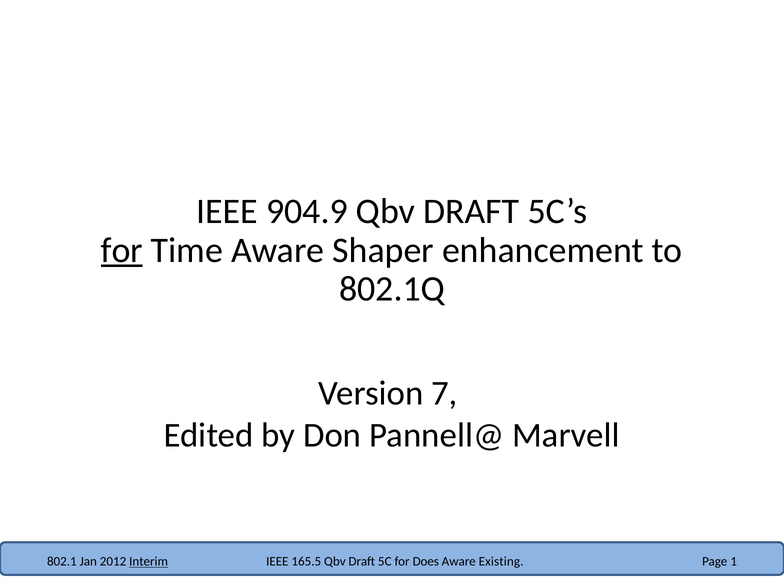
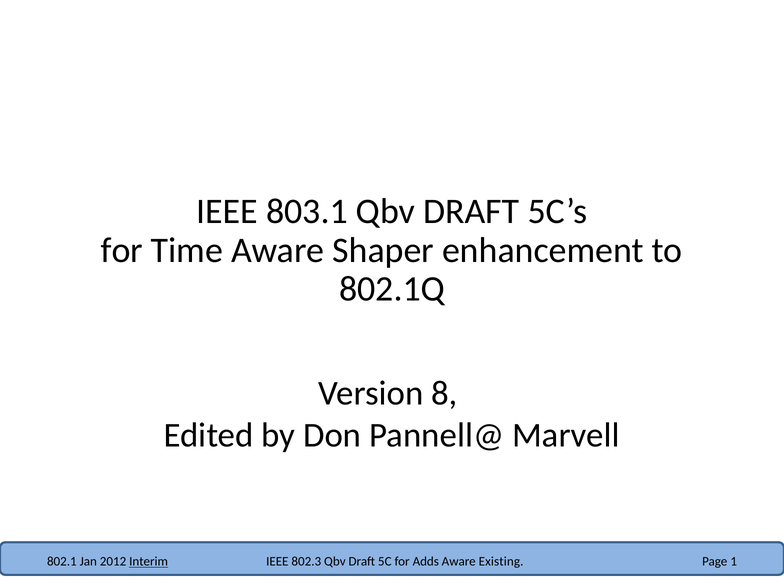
904.9: 904.9 -> 803.1 (307, 212)
for underline: present -> none (122, 250)
7: 7 -> 8 (444, 393)
165.5: 165.5 -> 802.3 (306, 562)
Does: Does -> Adds (426, 562)
